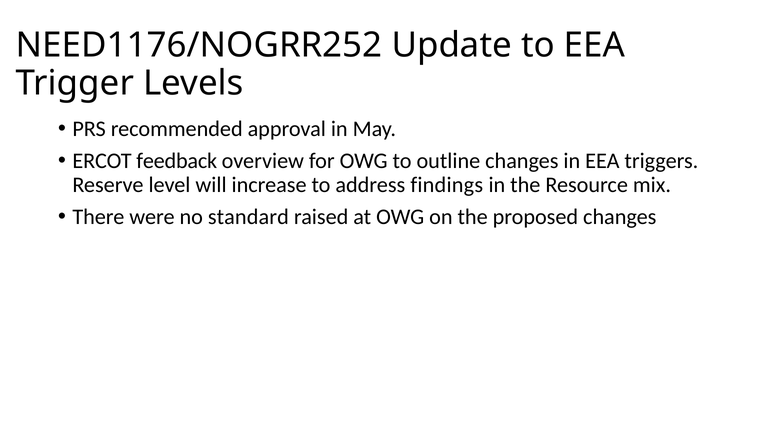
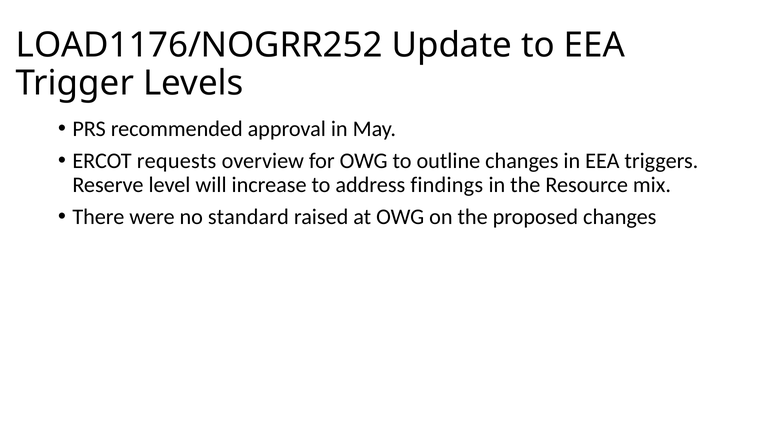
NEED1176/NOGRR252: NEED1176/NOGRR252 -> LOAD1176/NOGRR252 (199, 45)
feedback: feedback -> requests (177, 161)
